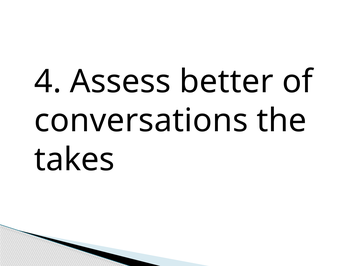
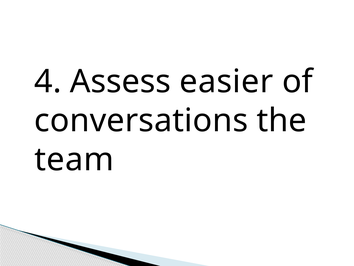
better: better -> easier (226, 82)
takes: takes -> team (74, 159)
